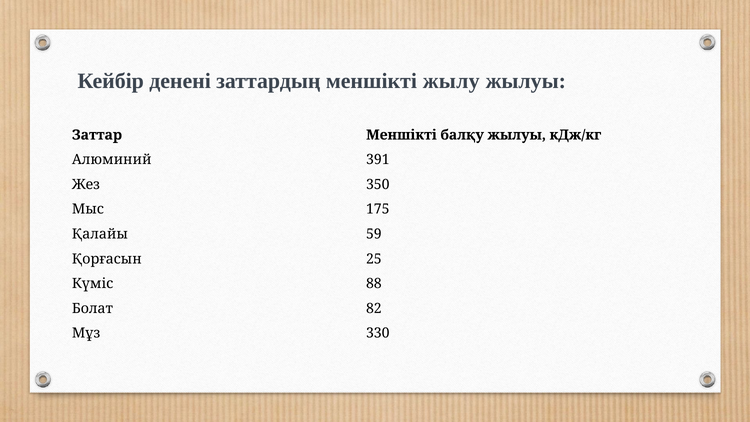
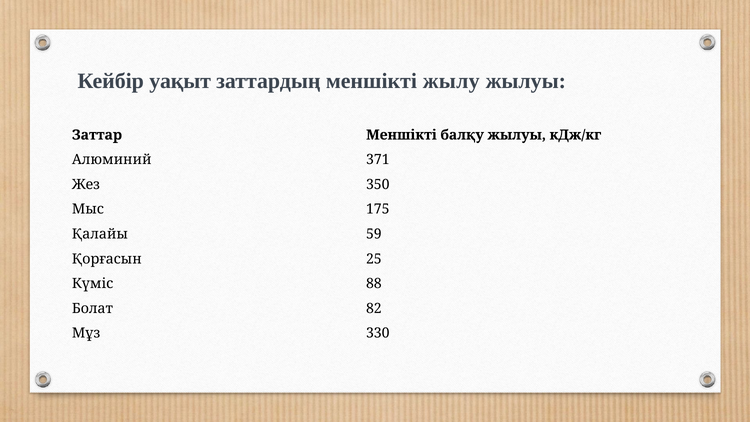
денені: денені -> уақыт (180, 81)
391: 391 -> 371 (378, 160)
